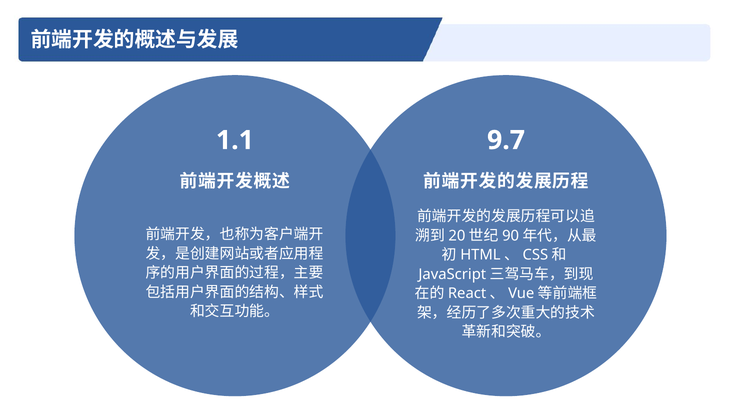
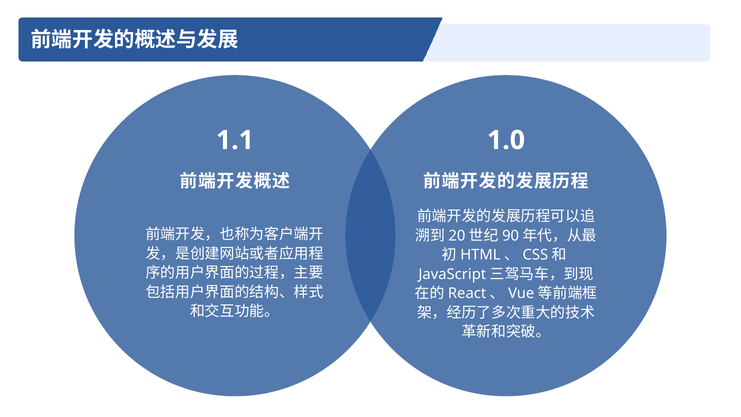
9.7: 9.7 -> 1.0 (506, 140)
